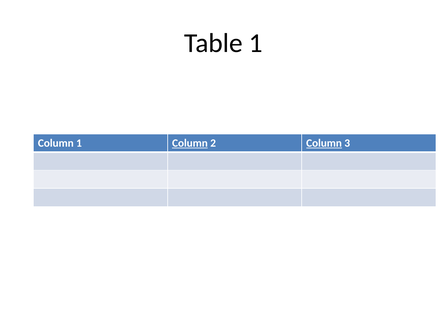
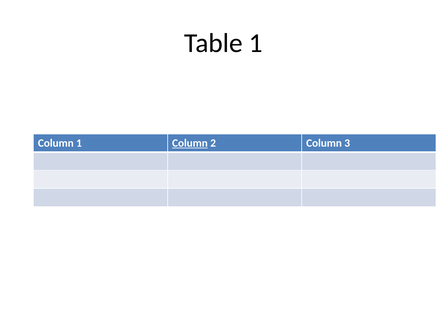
Column underline: present -> none (324, 143)
